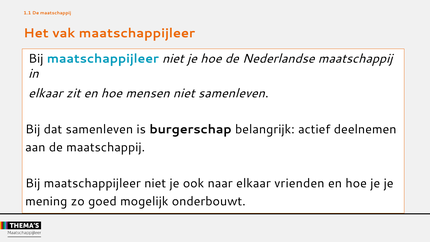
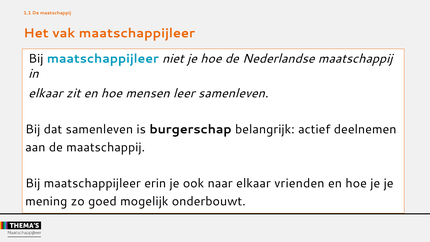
mensen niet: niet -> leer (184, 93)
niet: niet -> erin (155, 183)
